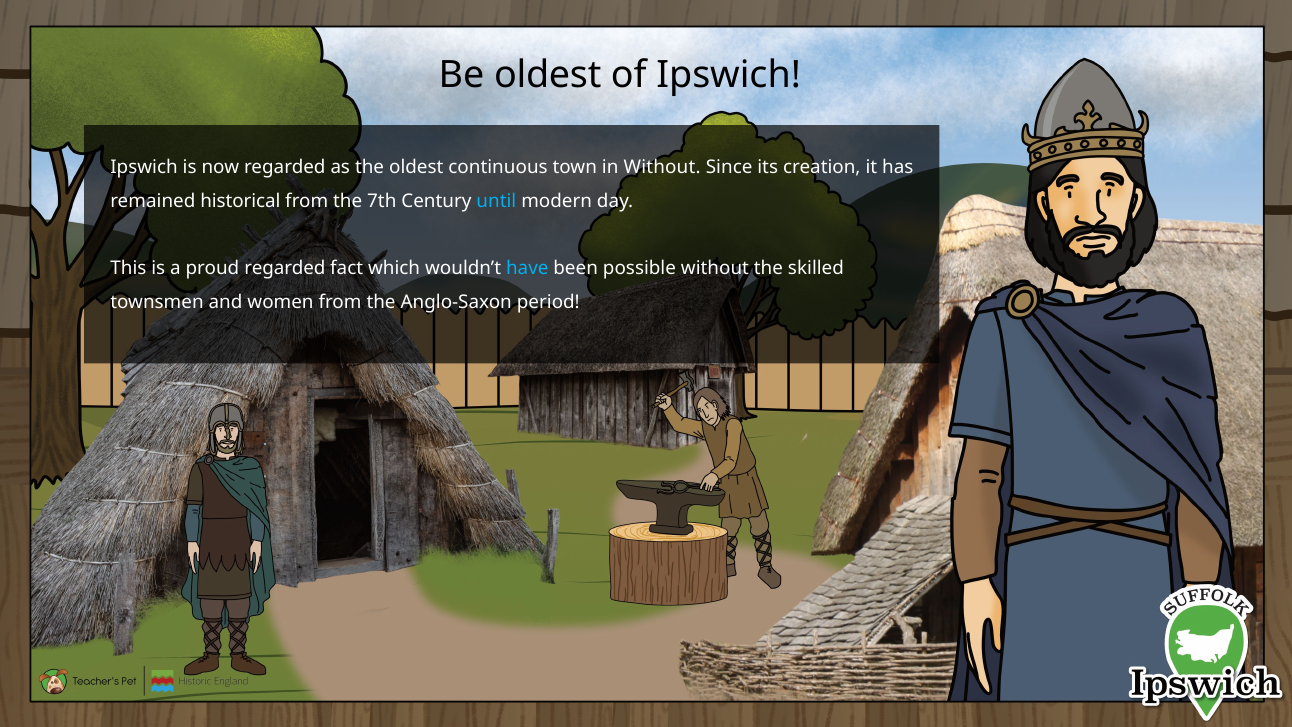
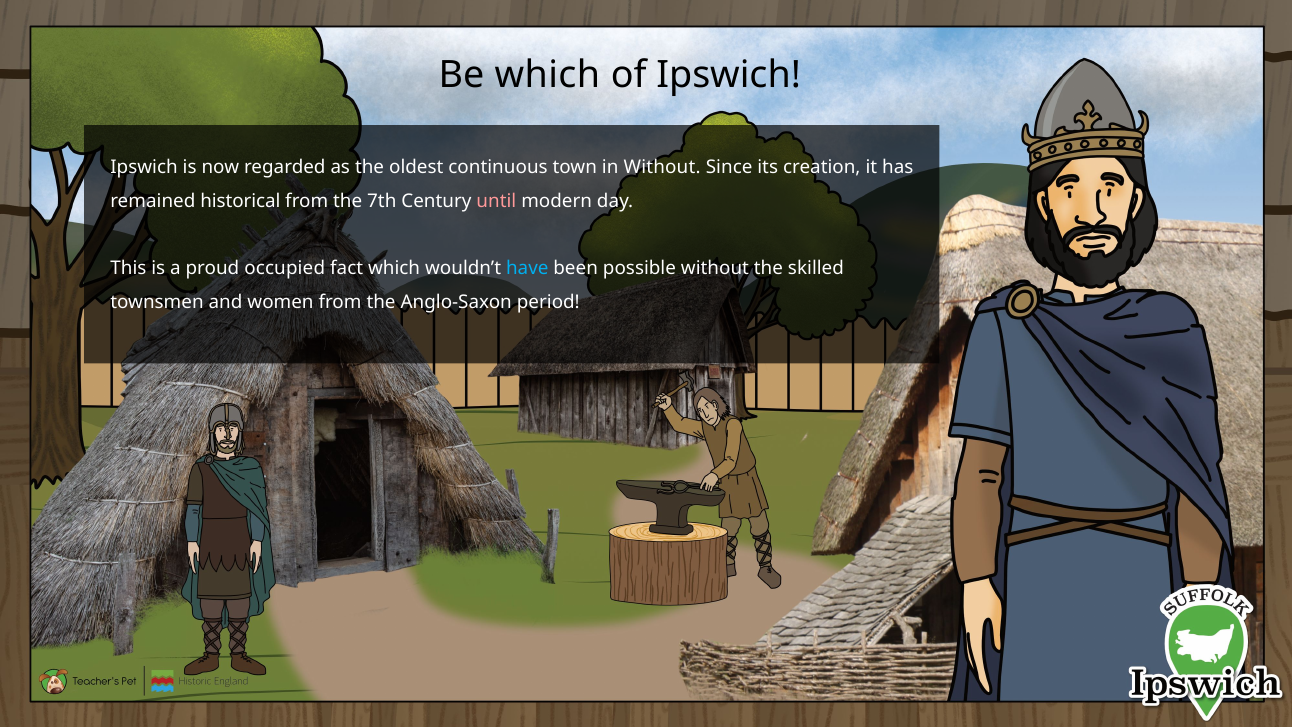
Be oldest: oldest -> which (547, 75)
until colour: light blue -> pink (496, 201)
proud regarded: regarded -> occupied (285, 269)
